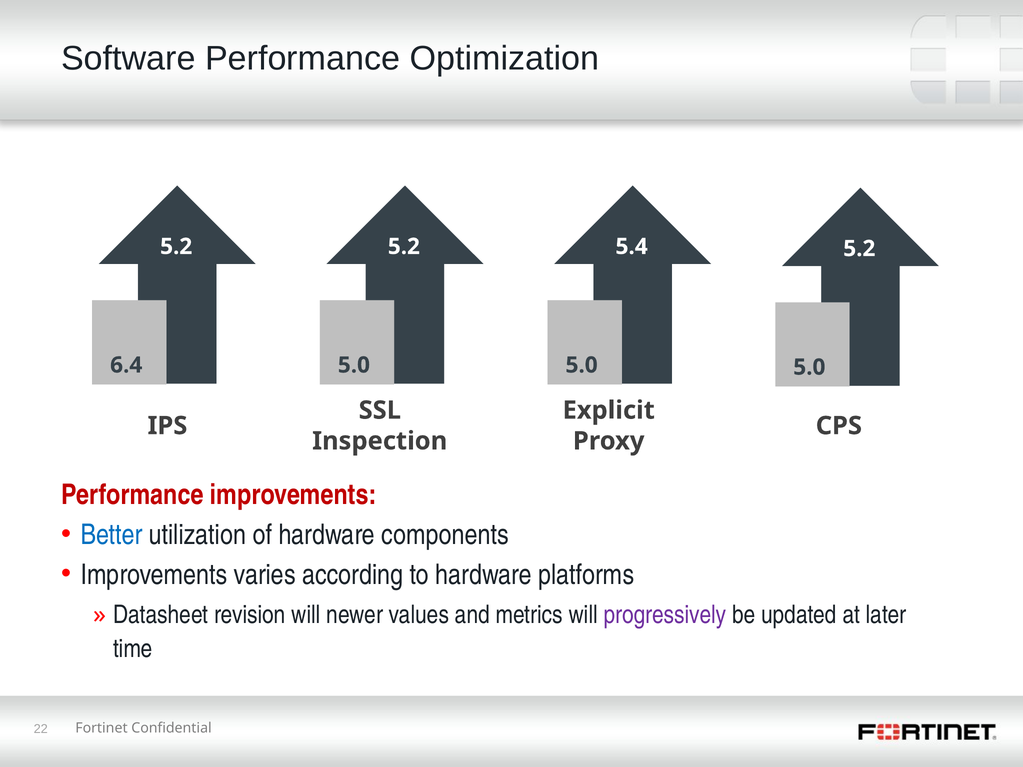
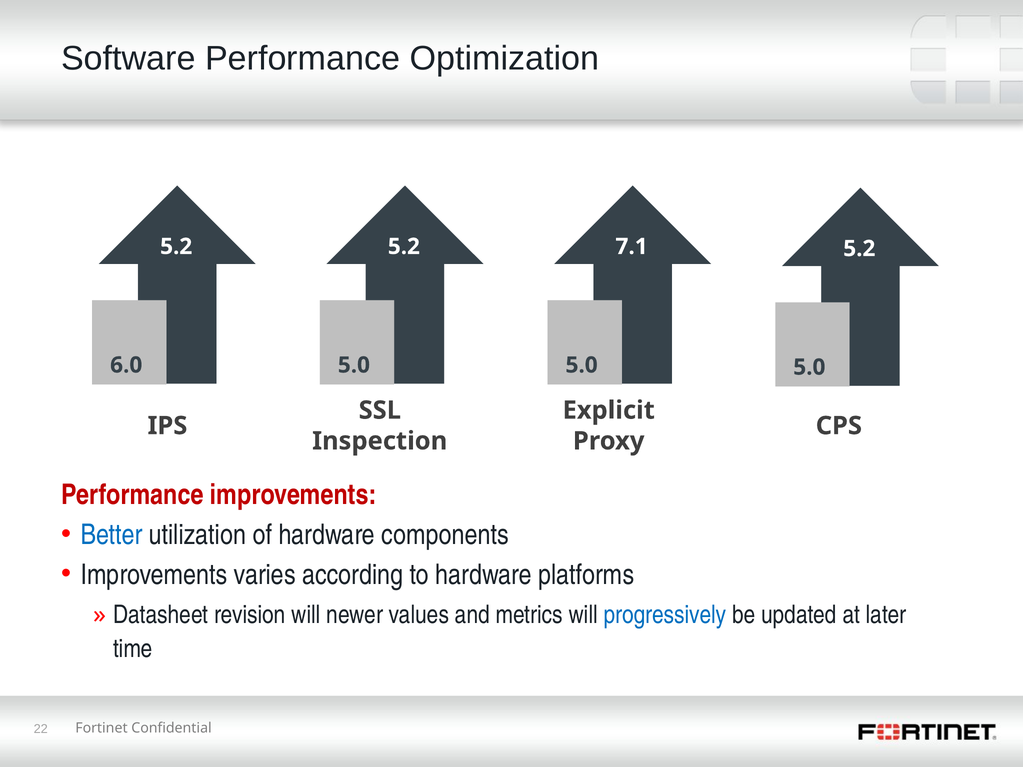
5.4: 5.4 -> 7.1 (632, 247)
6.4: 6.4 -> 6.0 (126, 365)
progressively colour: purple -> blue (665, 615)
